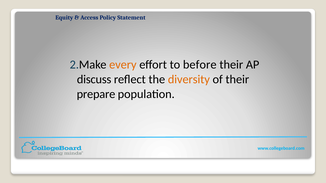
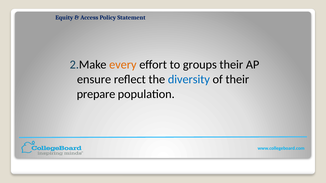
before: before -> groups (200, 65)
discuss: discuss -> ensure (94, 79)
diversity colour: orange -> blue (189, 79)
